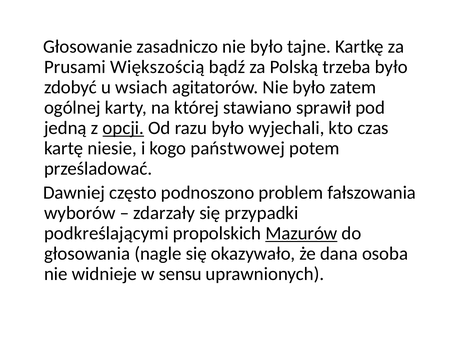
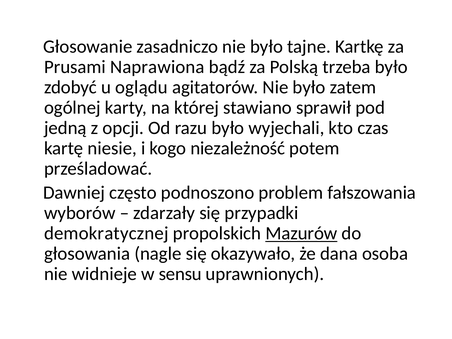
Większością: Większością -> Naprawiona (157, 67)
wsiach: wsiach -> oglądu (141, 87)
opcji underline: present -> none (123, 128)
państwowej: państwowej -> niezależność (238, 148)
podkreślającymi: podkreślającymi -> demokratycznej (106, 233)
